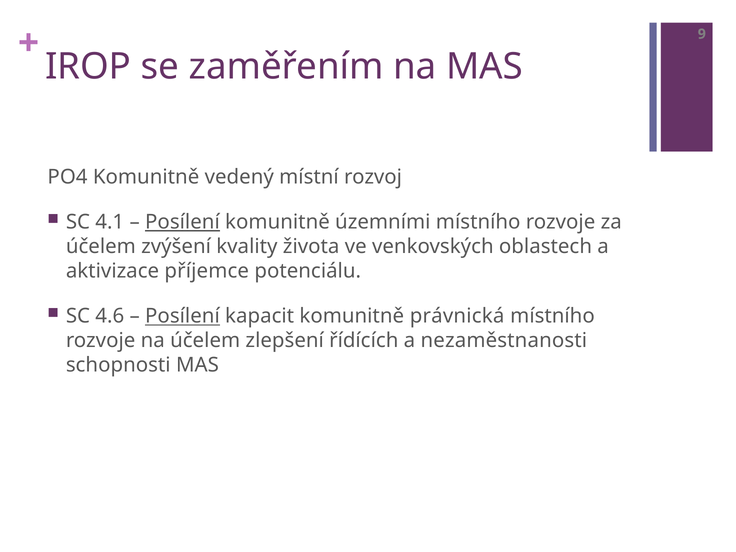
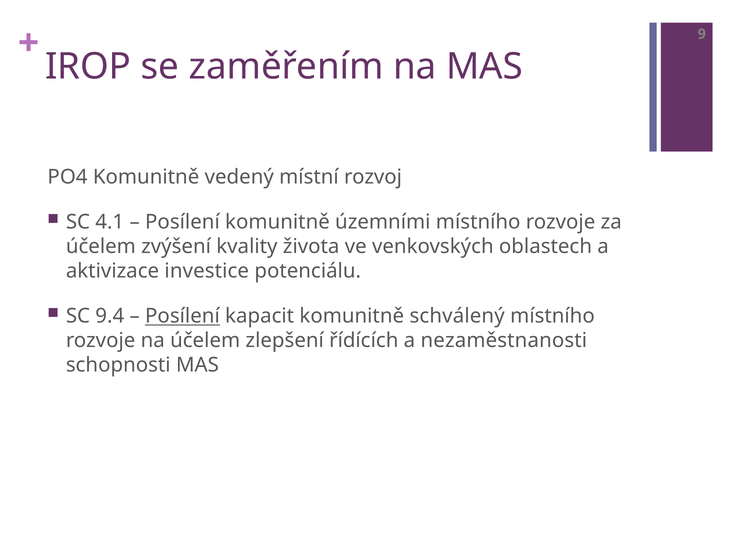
Posílení underline: present -> none (182, 222)
příjemce: příjemce -> investice (207, 271)
4.6: 4.6 -> 9.4 (110, 316)
právnická: právnická -> schválený (457, 316)
